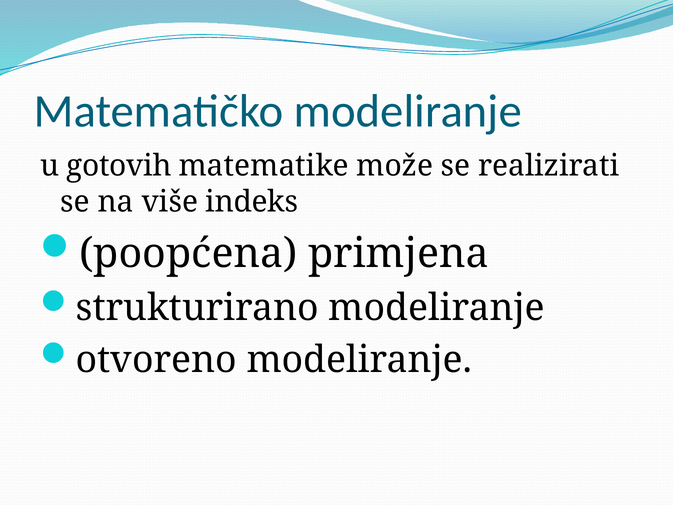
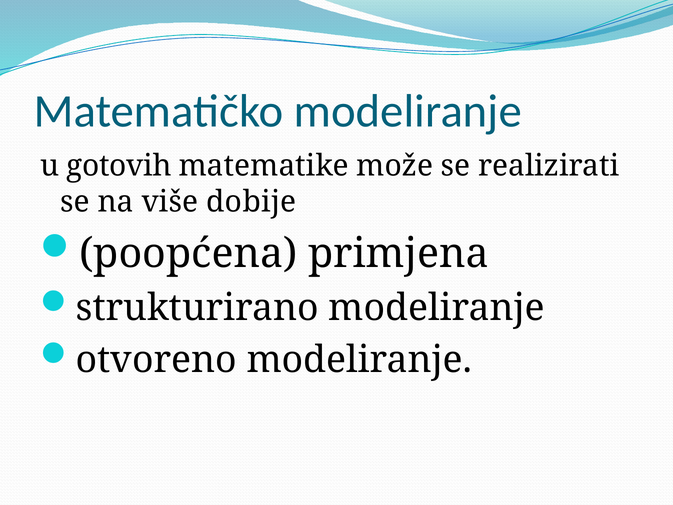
indeks: indeks -> dobije (251, 202)
